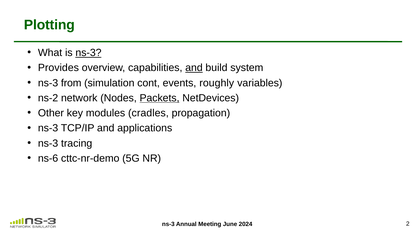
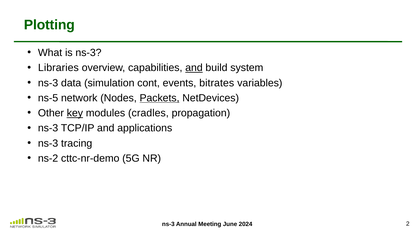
ns-3 underline: present -> none (88, 53)
Provides: Provides -> Libraries (58, 68)
from: from -> data (71, 83)
roughly: roughly -> bitrates (217, 83)
ns-2: ns-2 -> ns-5 (48, 98)
key underline: none -> present (75, 113)
ns-6: ns-6 -> ns-2 (48, 158)
